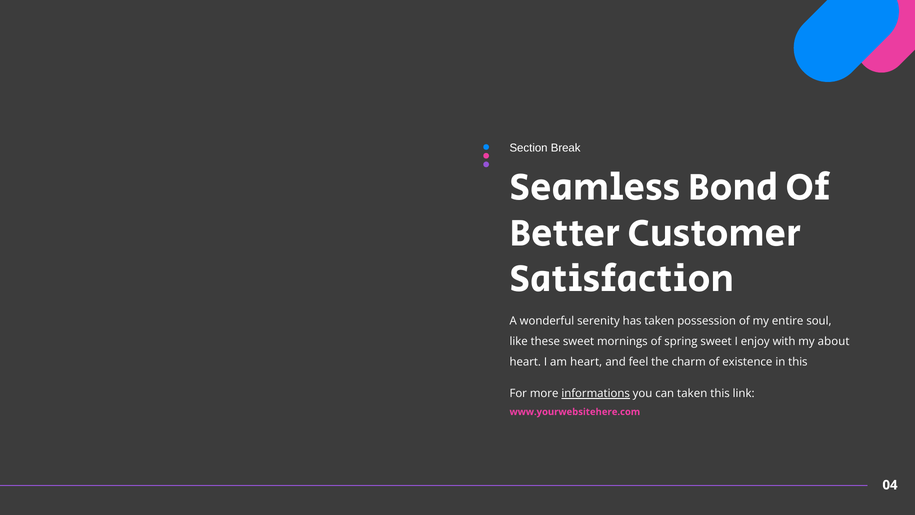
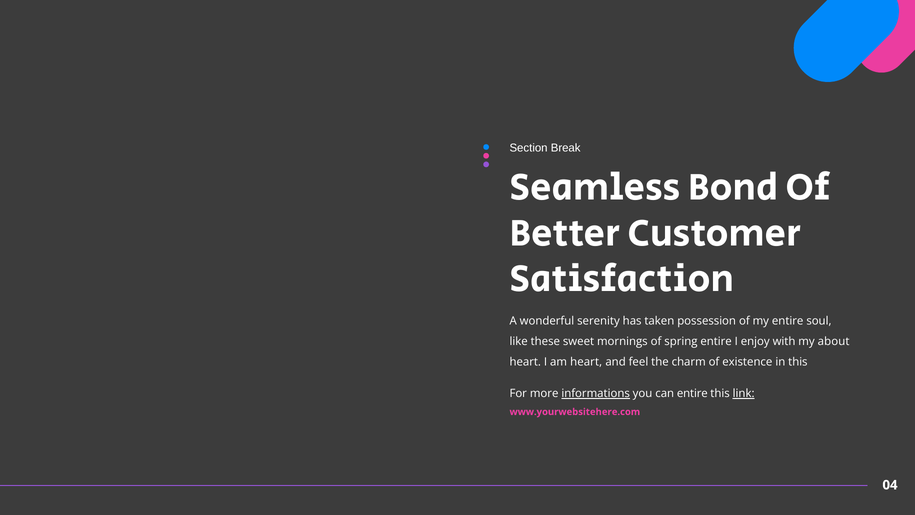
spring sweet: sweet -> entire (716, 341)
can taken: taken -> entire (692, 393)
link underline: none -> present (744, 393)
